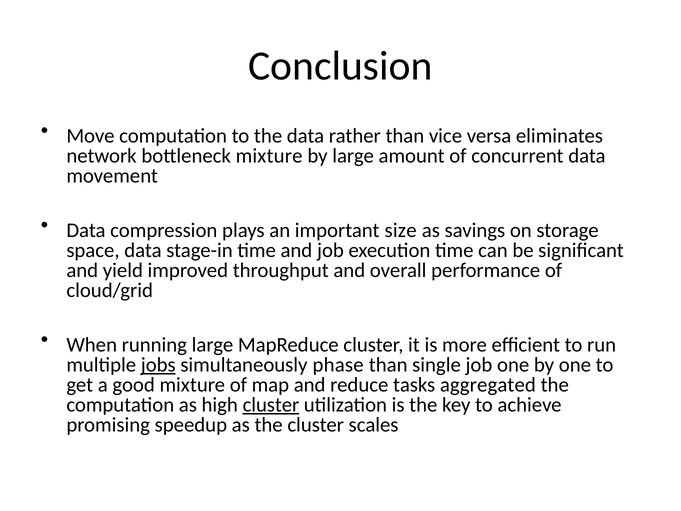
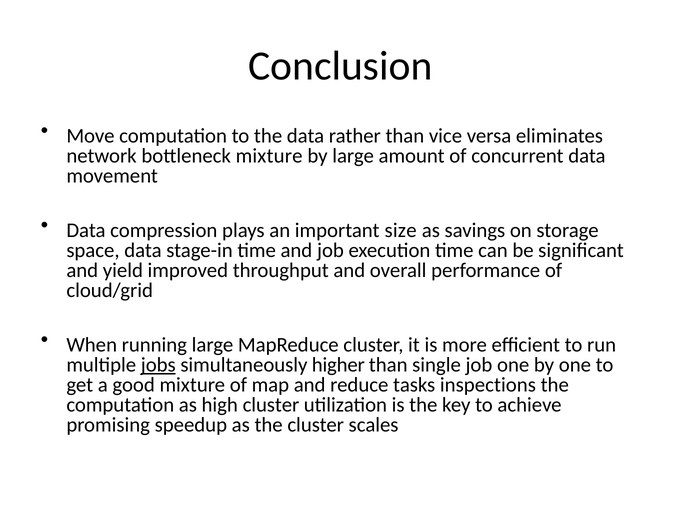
phase: phase -> higher (338, 365)
aggregated: aggregated -> inspections (488, 385)
cluster underline: present -> none (271, 405)
